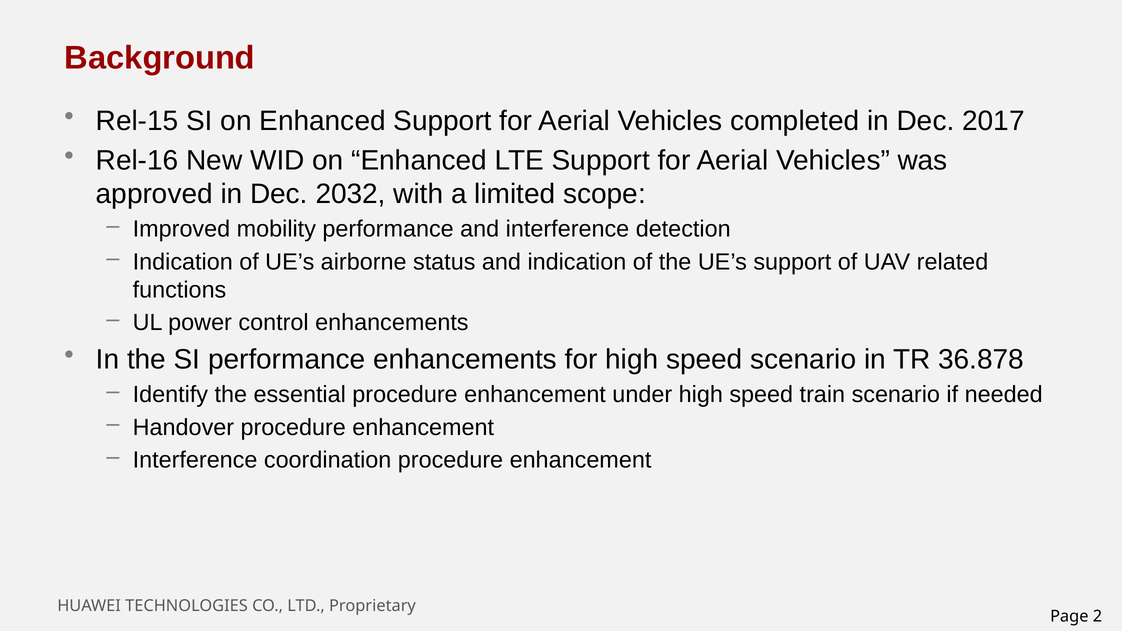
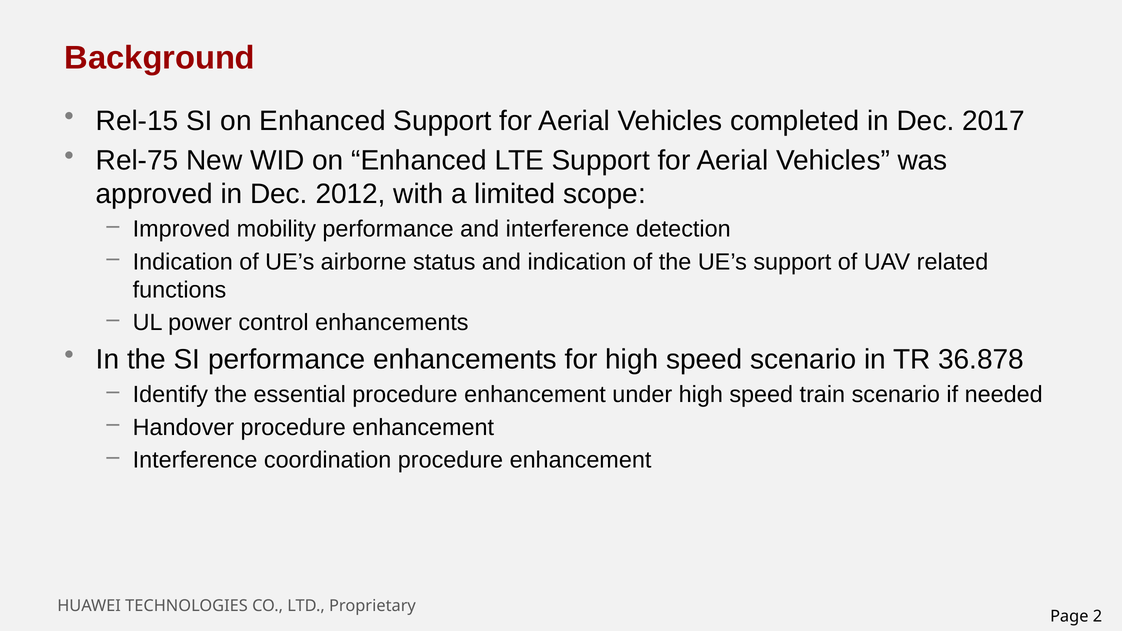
Rel-16: Rel-16 -> Rel-75 (137, 160)
2032: 2032 -> 2012 (351, 194)
